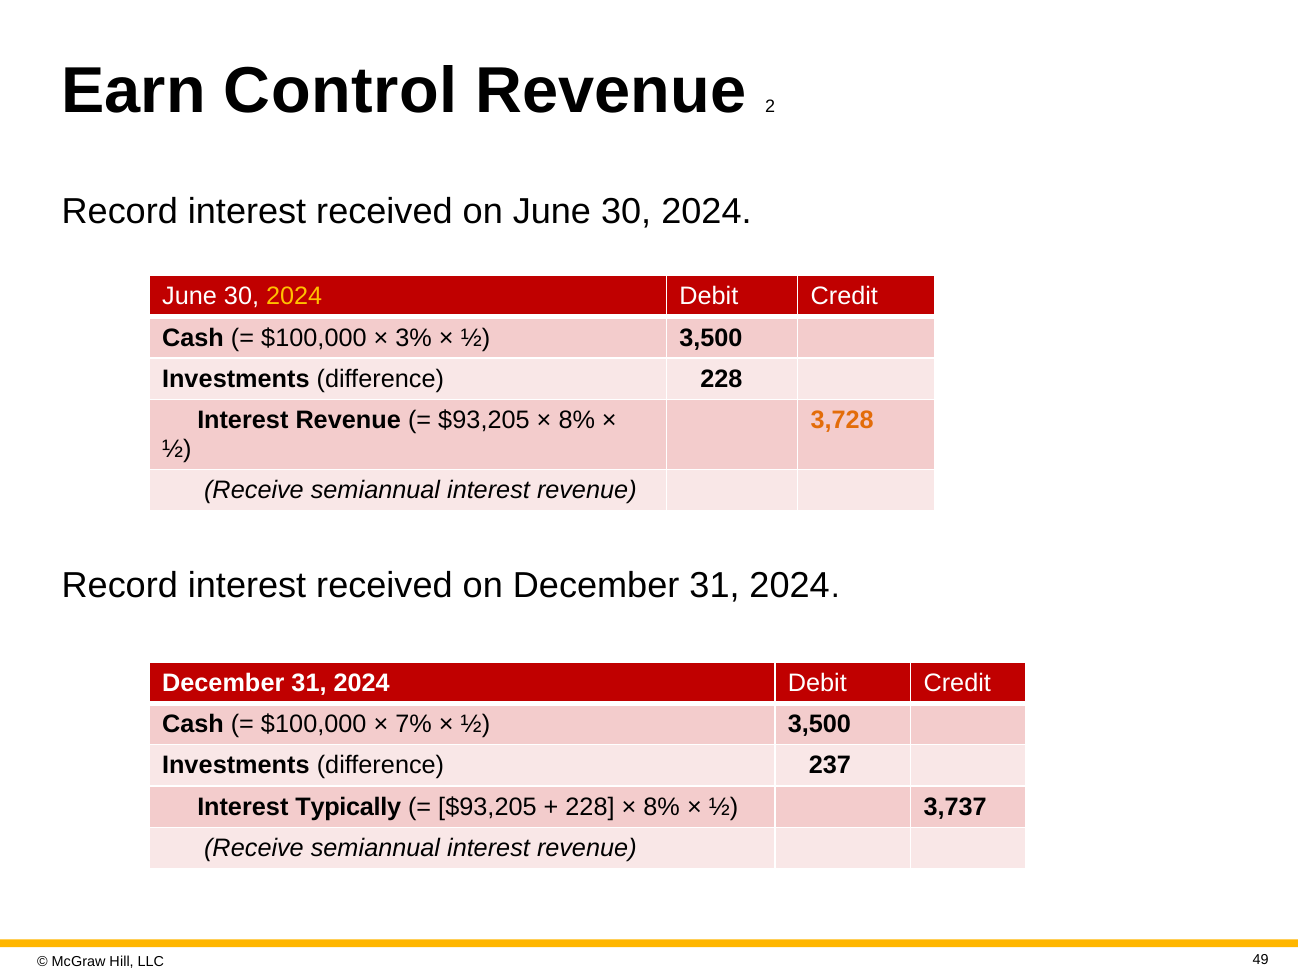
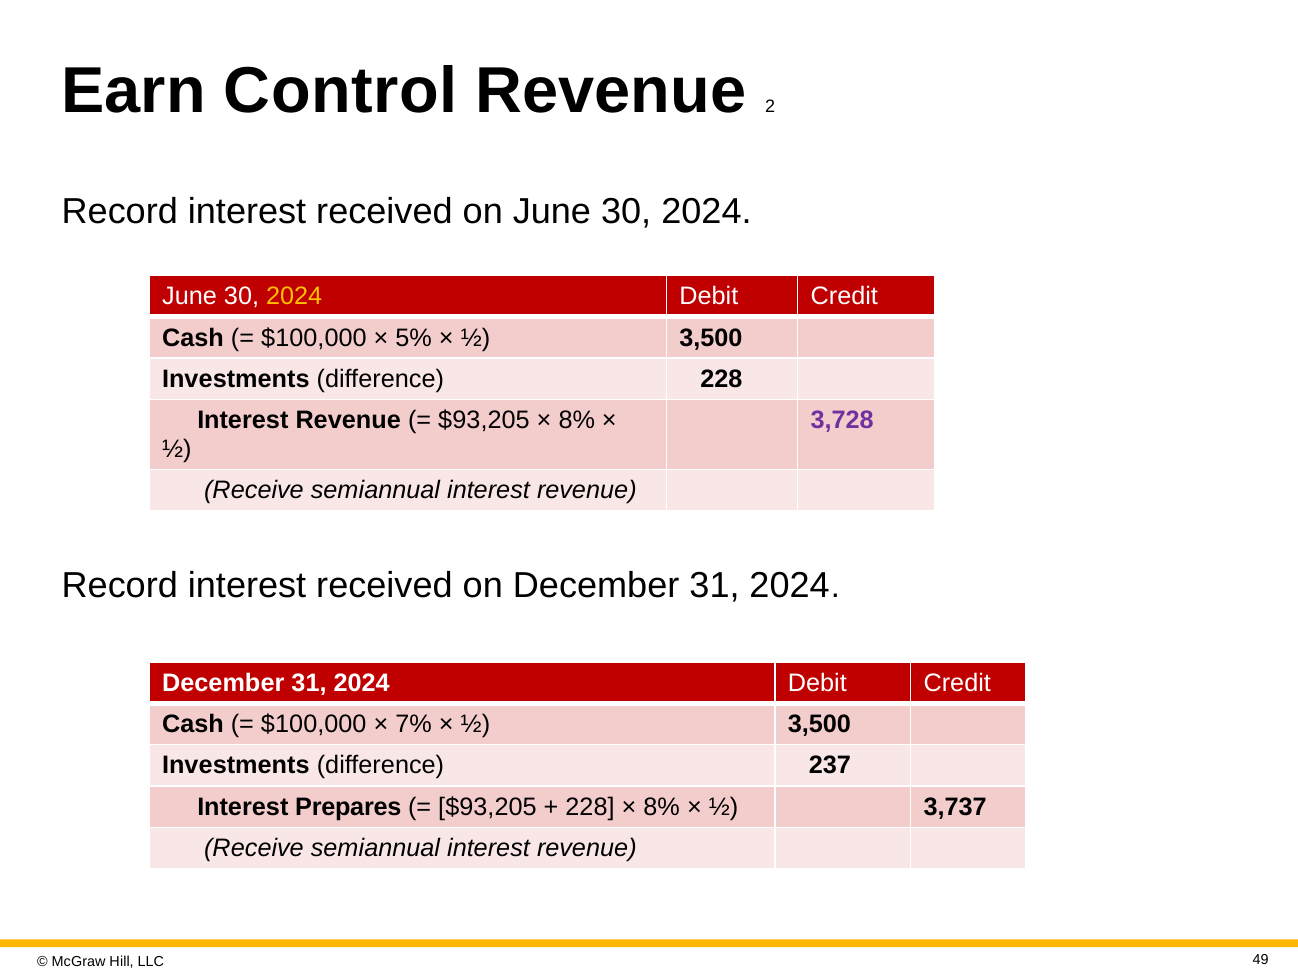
3%: 3% -> 5% (414, 338)
3,728 colour: orange -> purple (842, 421)
Typically: Typically -> Prepares (348, 807)
